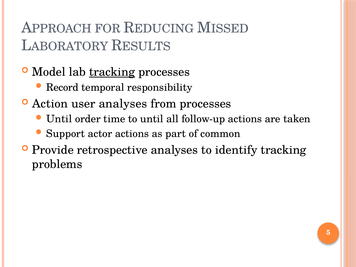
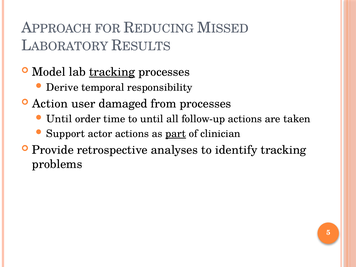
Record: Record -> Derive (62, 87)
user analyses: analyses -> damaged (123, 104)
part underline: none -> present (176, 134)
common: common -> clinician (220, 134)
